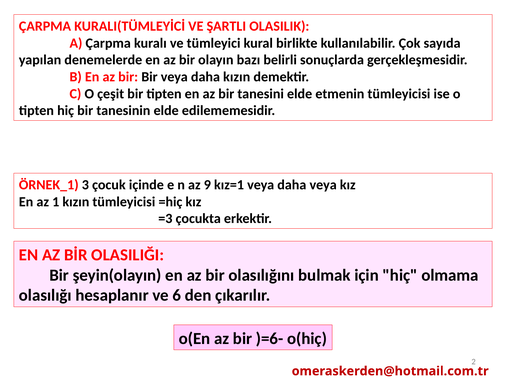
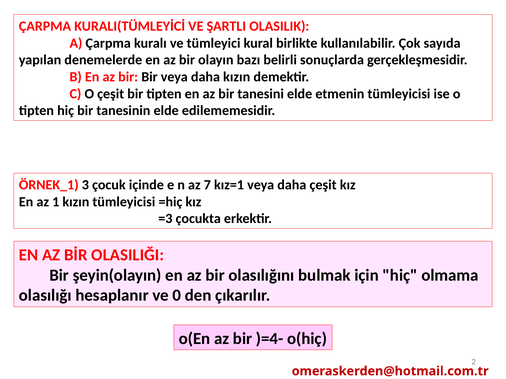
9: 9 -> 7 (207, 185)
daha veya: veya -> çeşit (323, 185)
6: 6 -> 0 (177, 296)
)=6-: )=6- -> )=4- (270, 339)
